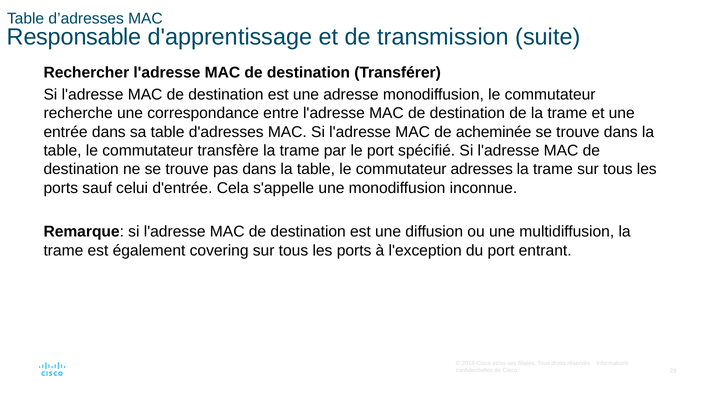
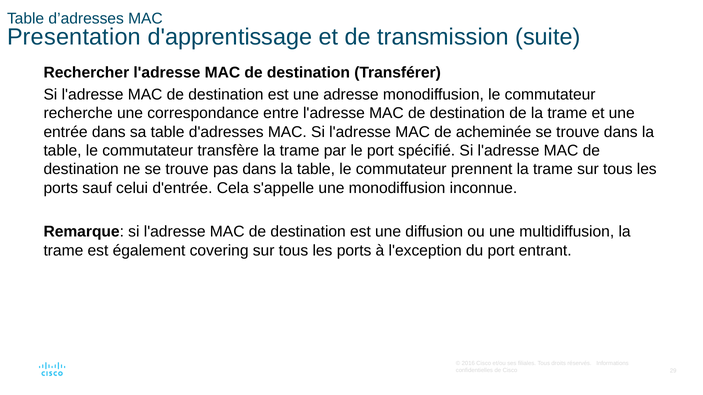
Responsable: Responsable -> Presentation (74, 37)
adresses: adresses -> prennent (482, 169)
